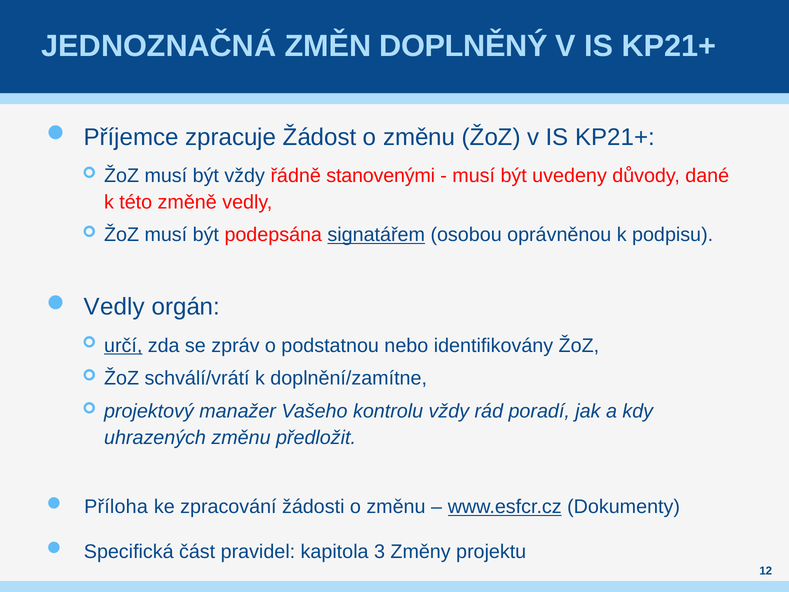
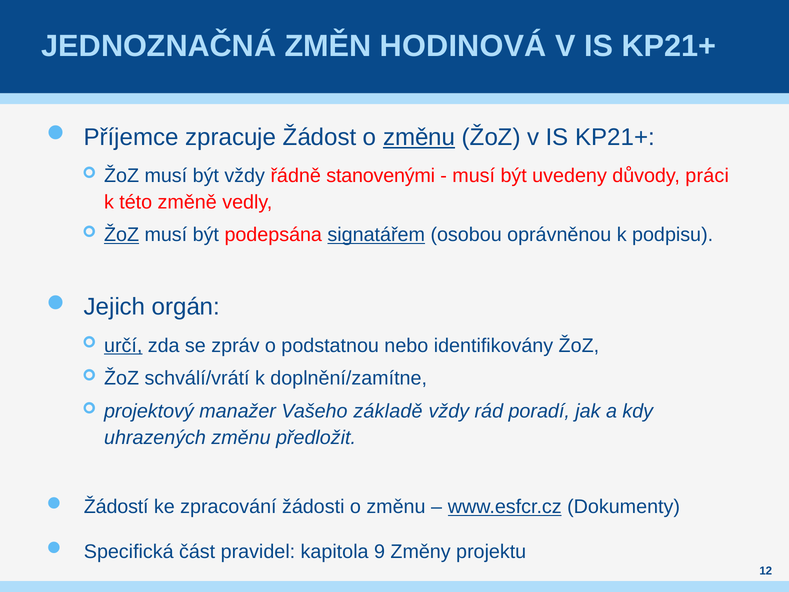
DOPLNĚNÝ: DOPLNĚNÝ -> HODINOVÁ (463, 46)
změnu underline: none -> present (419, 137)
dané: dané -> práci (707, 176)
ŽoZ underline: none -> present (122, 235)
Vedly: Vedly -> Jejich (115, 307)
kontrolu: kontrolu -> základě (388, 411)
Příloha: Příloha -> Žádostí (116, 507)
3: 3 -> 9 (379, 551)
